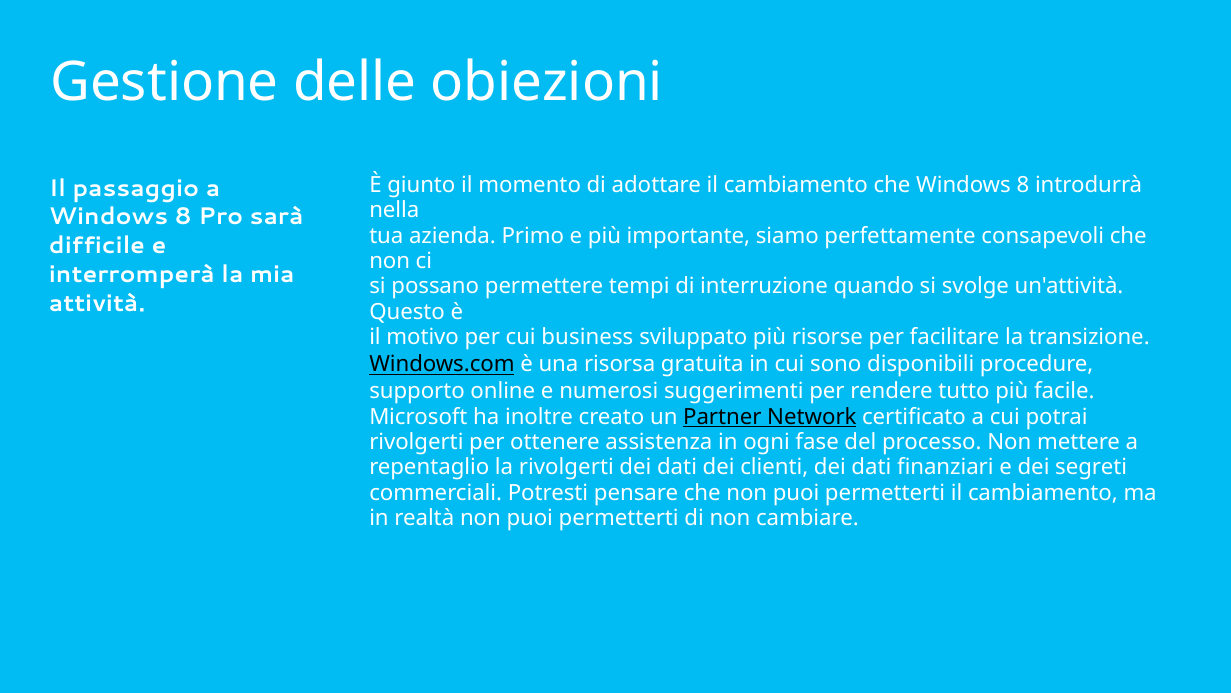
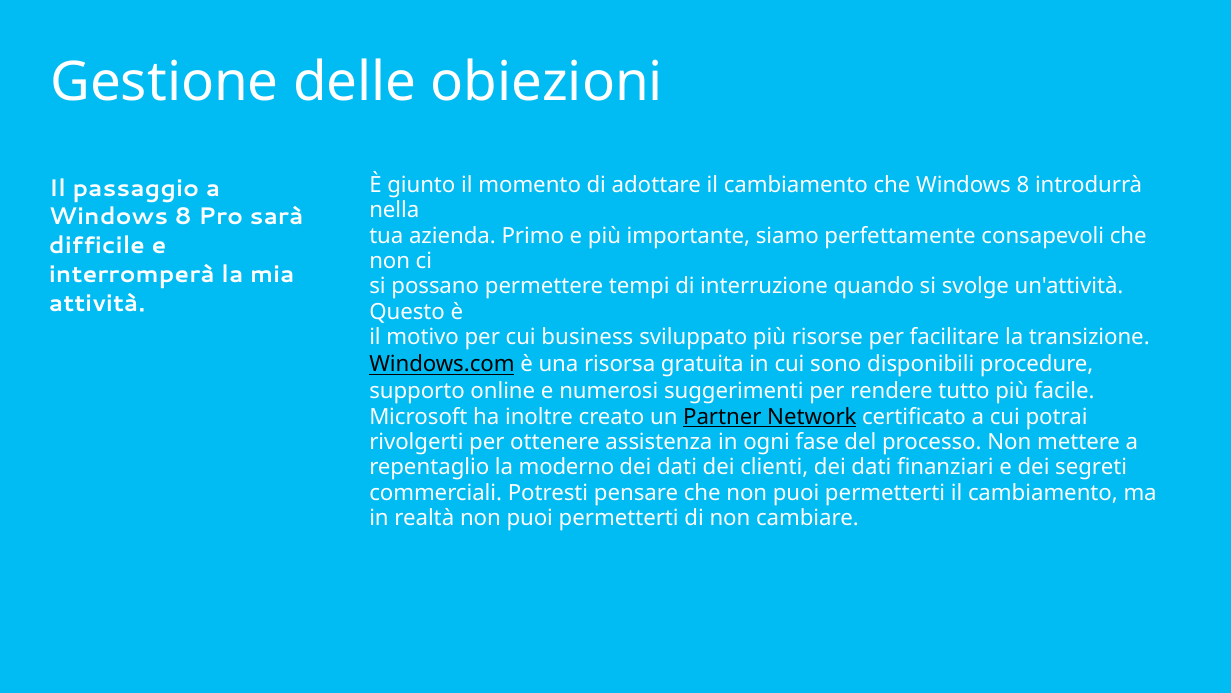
la rivolgerti: rivolgerti -> moderno (566, 467)
